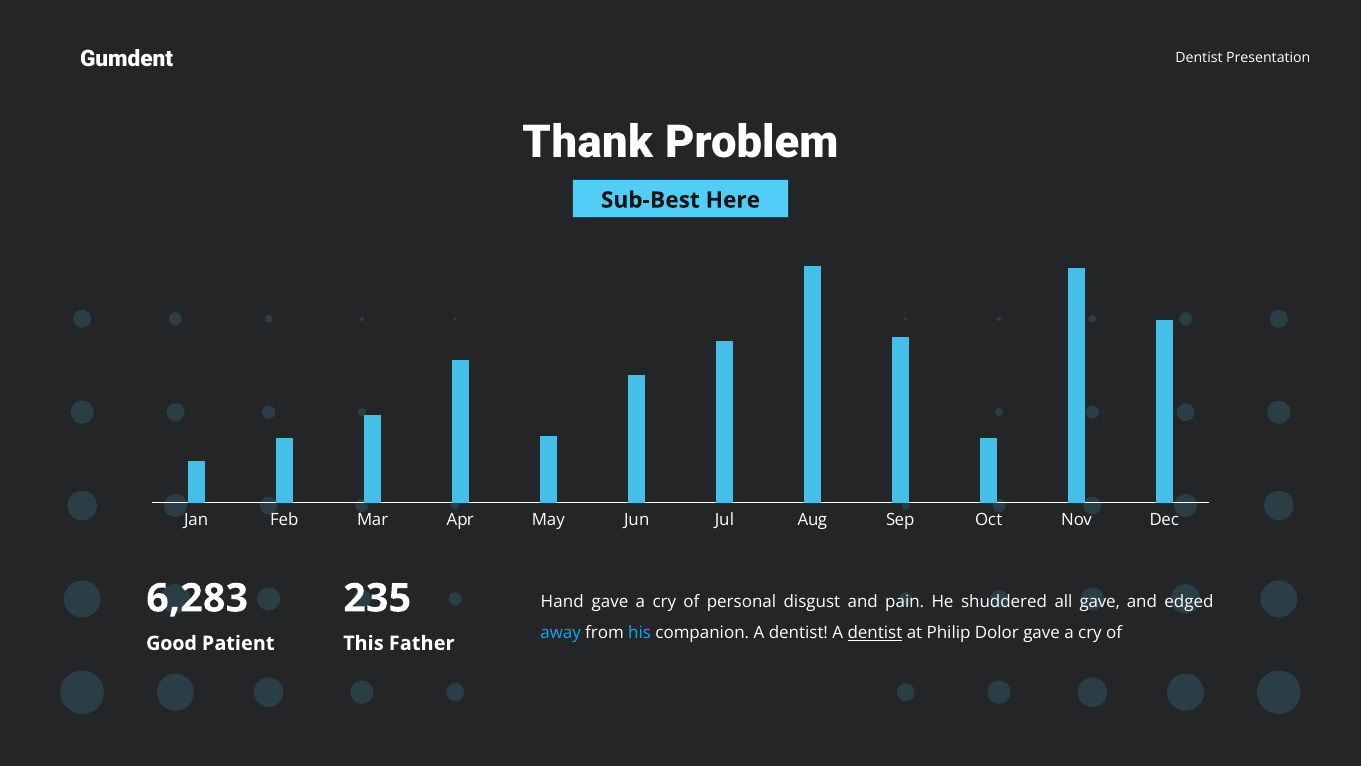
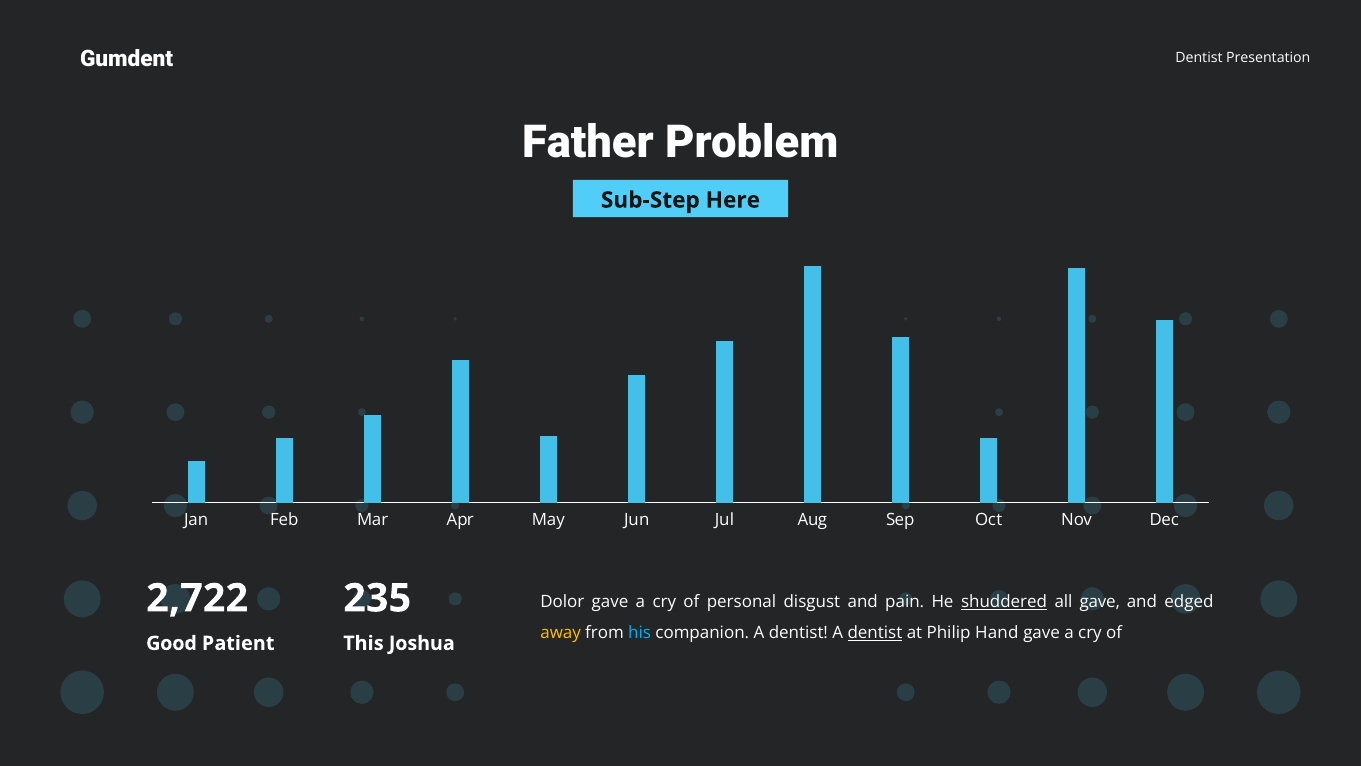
Thank: Thank -> Father (588, 143)
Sub-Best: Sub-Best -> Sub-Step (650, 200)
6,283: 6,283 -> 2,722 (197, 598)
Hand: Hand -> Dolor (562, 602)
shuddered underline: none -> present (1004, 602)
away colour: light blue -> yellow (561, 633)
Dolor: Dolor -> Hand (997, 633)
Father: Father -> Joshua (422, 643)
